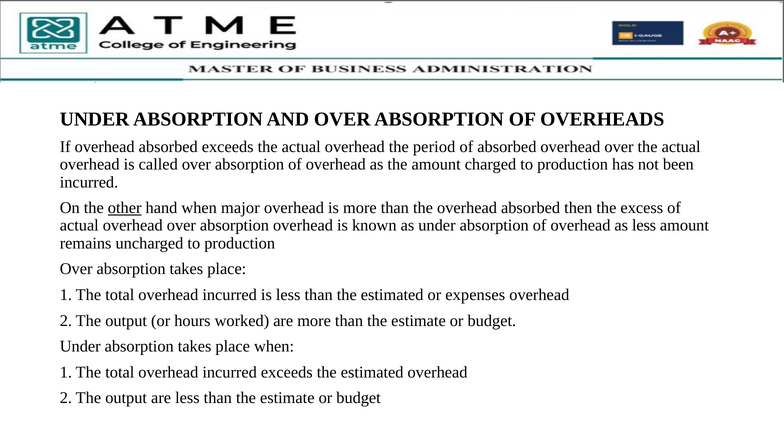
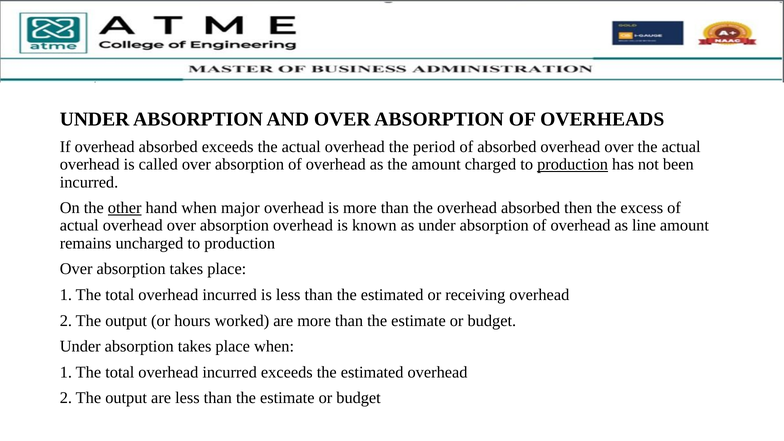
production underline: none -> present (573, 164)
as less: less -> line (644, 226)
expenses: expenses -> receiving (475, 295)
